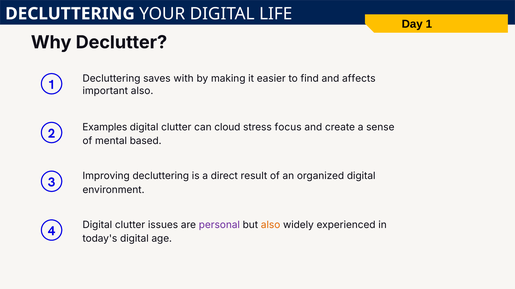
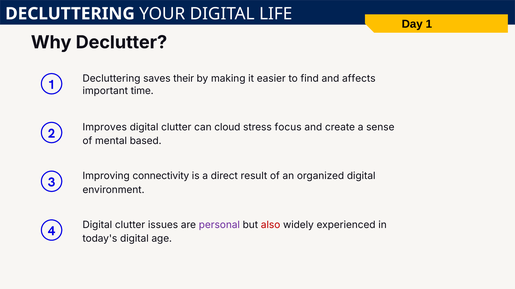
with: with -> their (184, 79)
important also: also -> time (142, 91)
Examples: Examples -> Improves (105, 128)
Improving decluttering: decluttering -> connectivity (161, 176)
also colour: orange -> red (271, 225)
